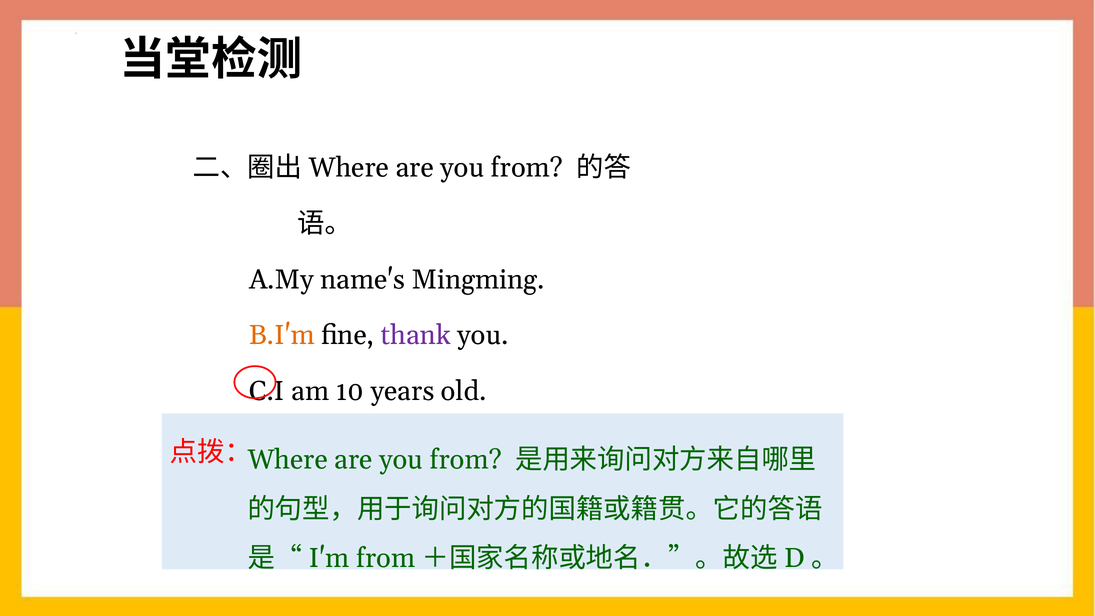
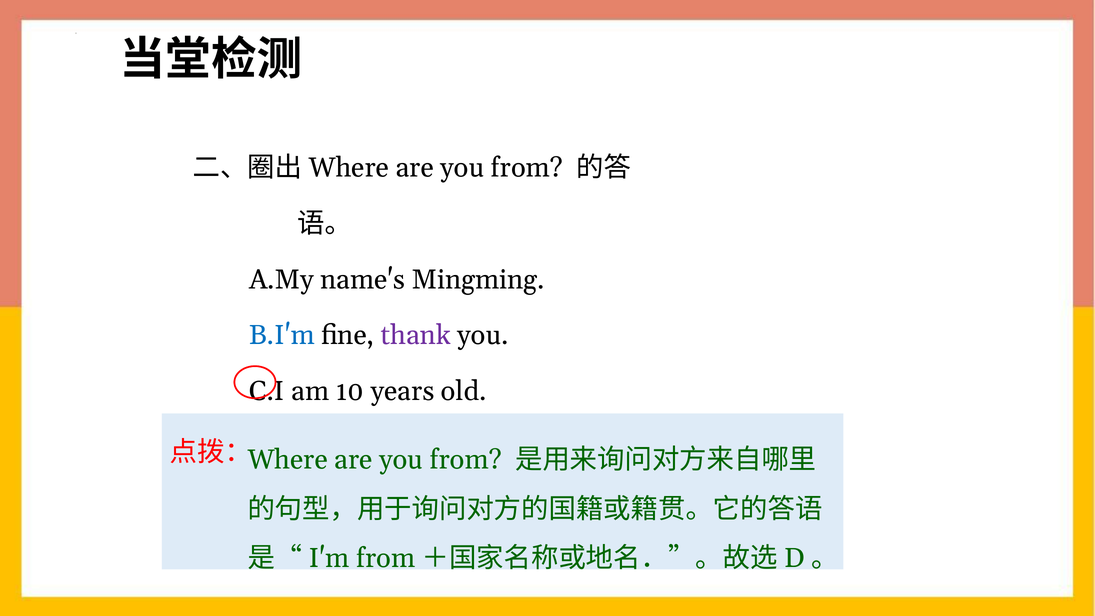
B.I'm colour: orange -> blue (282, 335)
